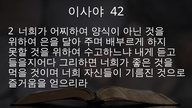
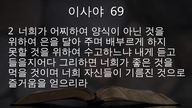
42: 42 -> 69 (117, 12)
